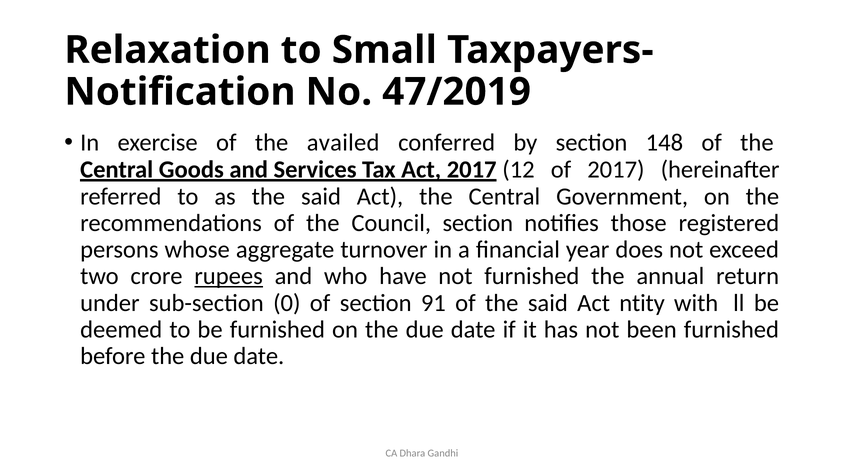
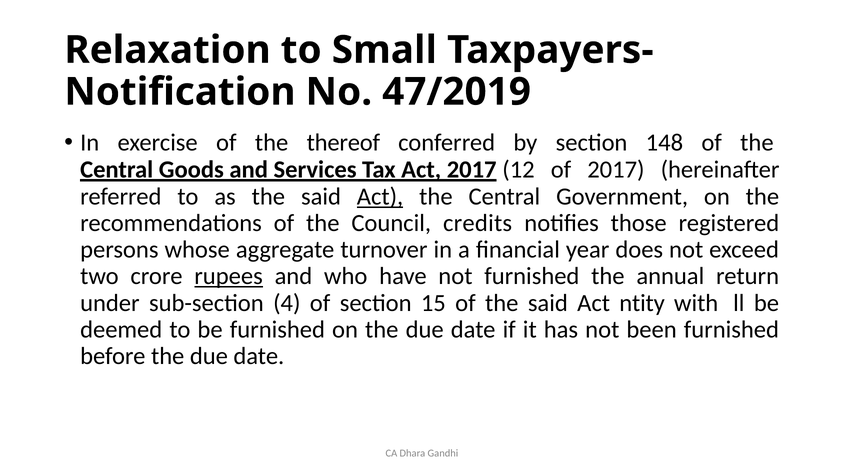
availed: availed -> thereof (343, 143)
Act underline: none -> present (380, 196)
Council section: section -> credits (478, 223)
0: 0 -> 4 (287, 303)
91: 91 -> 15 (433, 303)
